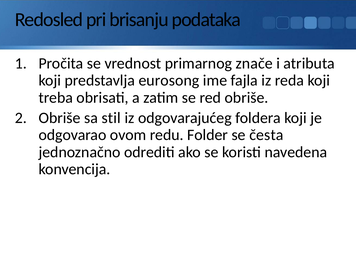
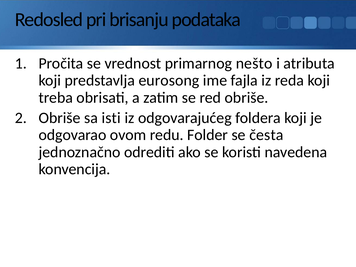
znače: znače -> nešto (254, 63)
stil: stil -> isti (111, 118)
